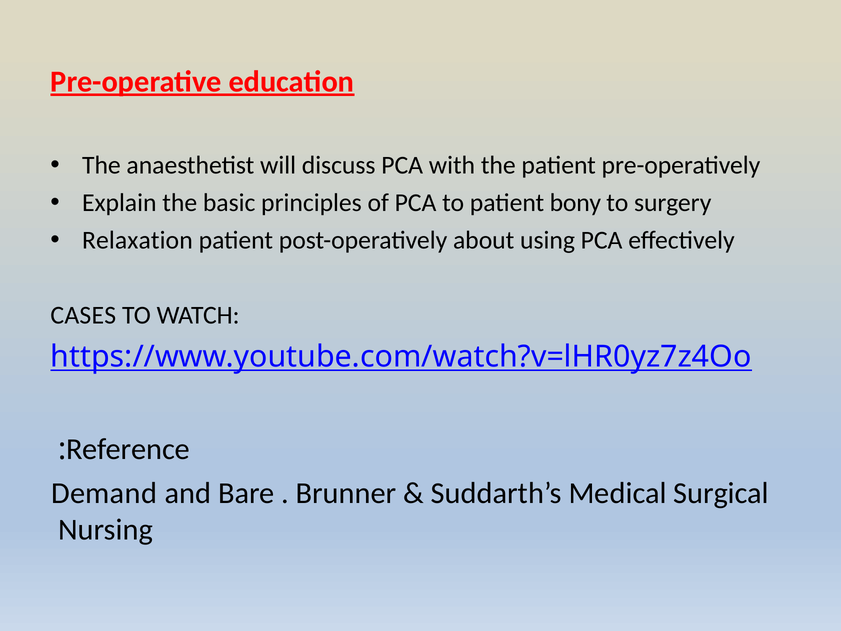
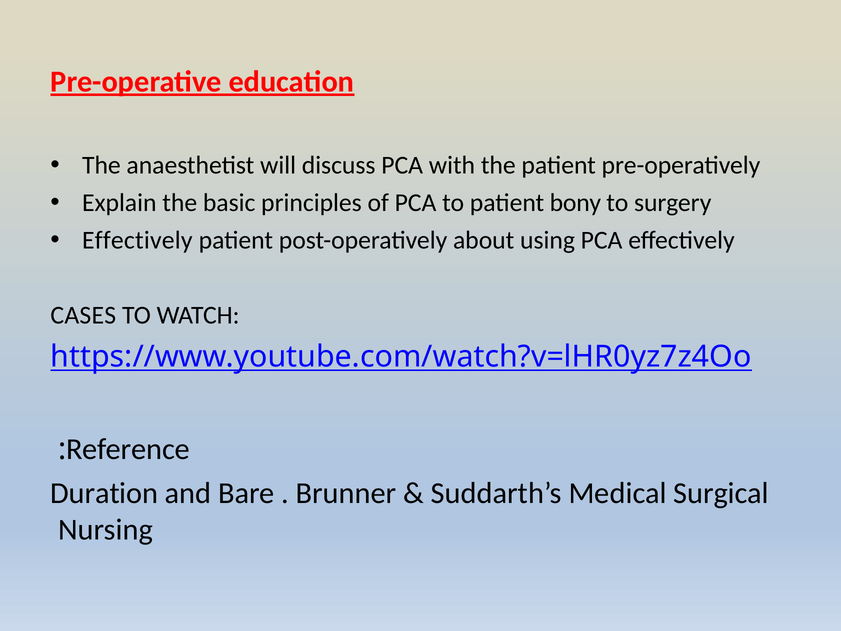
Relaxation: Relaxation -> Effectively (137, 240)
Demand: Demand -> Duration (104, 493)
